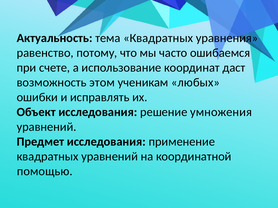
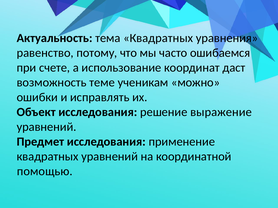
этом: этом -> теме (102, 83)
любых: любых -> можно (196, 83)
умножения: умножения -> выражение (221, 112)
